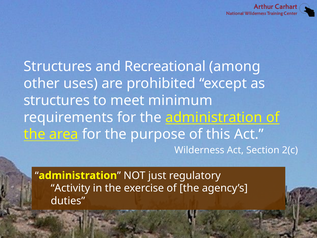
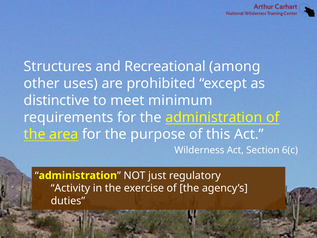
structures: structures -> distinctive (57, 100)
2(c: 2(c -> 6(c (290, 150)
